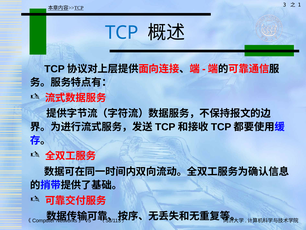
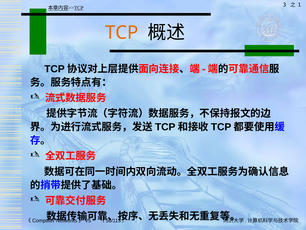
TCP colour: blue -> orange (122, 33)
